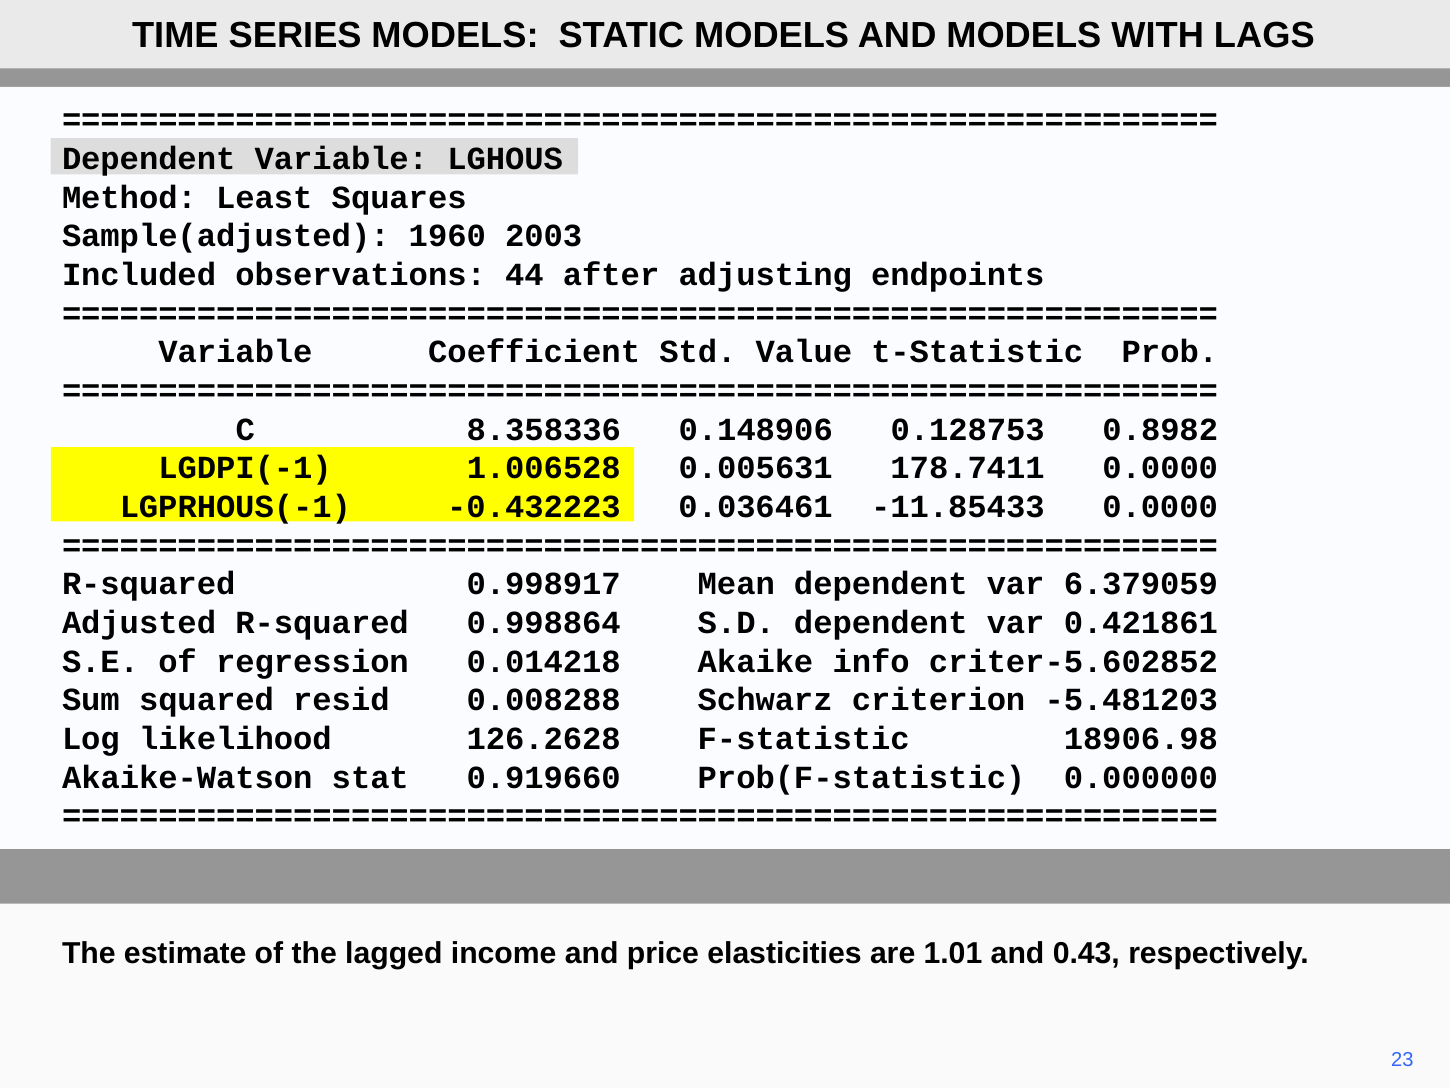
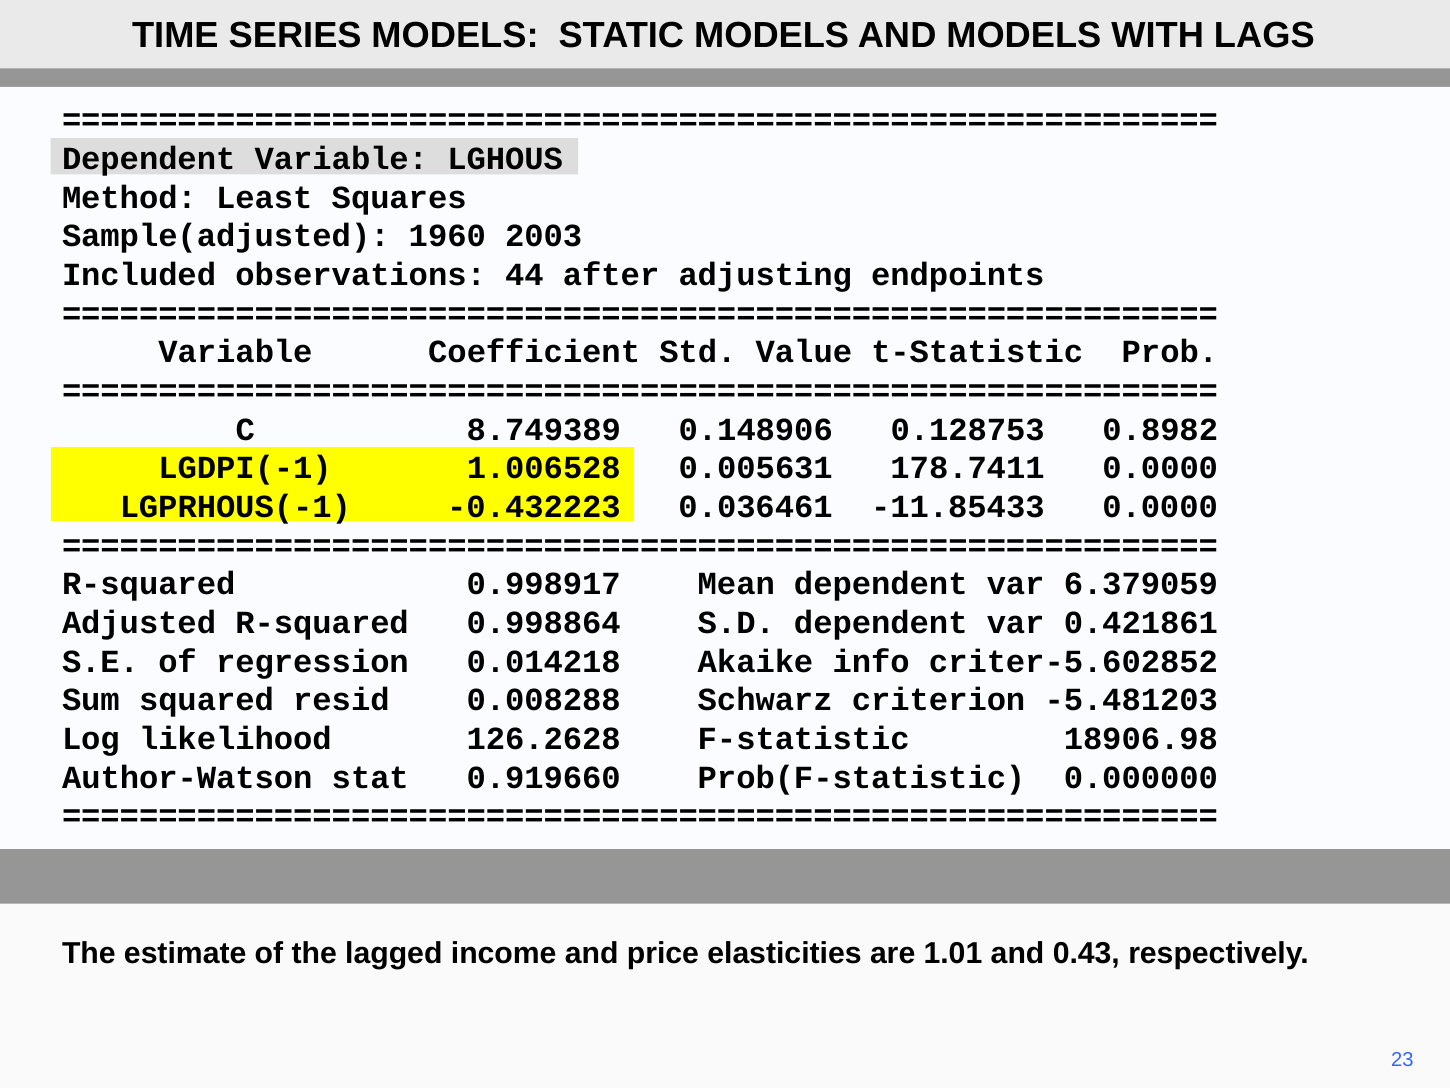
8.358336: 8.358336 -> 8.749389 (544, 429)
Akaike-Watson: Akaike-Watson -> Author-Watson (187, 777)
